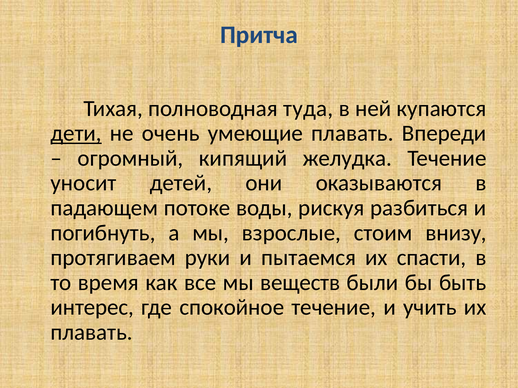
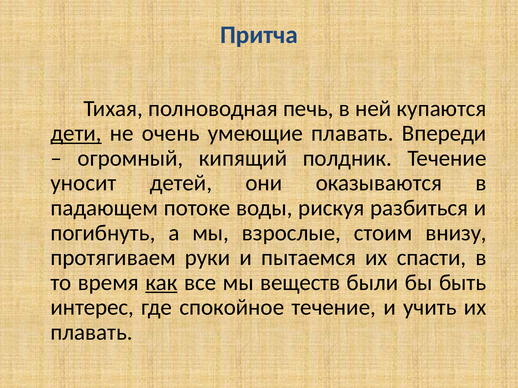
туда: туда -> печь (308, 109)
желудка: желудка -> полдник (347, 158)
как underline: none -> present (161, 283)
